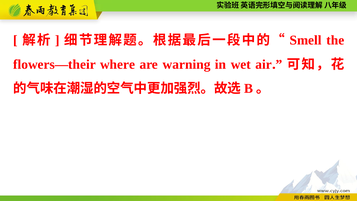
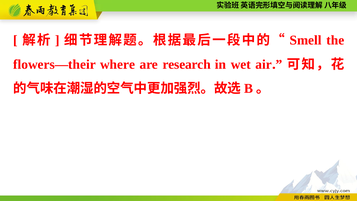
warning: warning -> research (187, 64)
